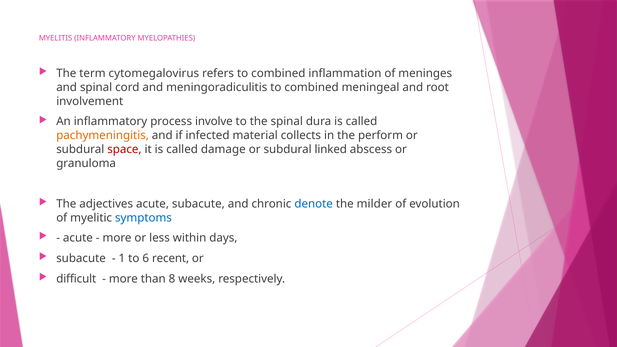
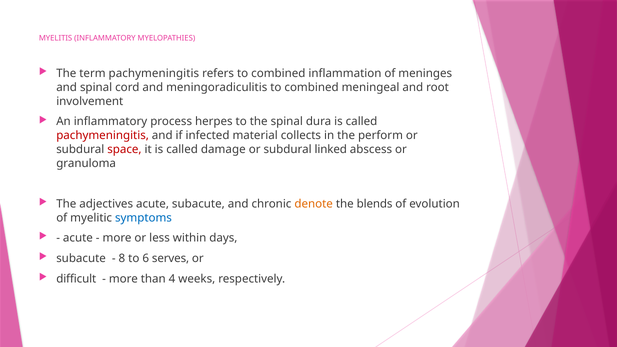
term cytomegalovirus: cytomegalovirus -> pachymeningitis (154, 74)
involve: involve -> herpes (214, 122)
pachymeningitis colour: orange -> red (103, 136)
denote colour: blue -> orange (314, 204)
milder: milder -> blends (375, 204)
1: 1 -> 8 (122, 258)
recent: recent -> serves (171, 258)
8: 8 -> 4 (172, 279)
